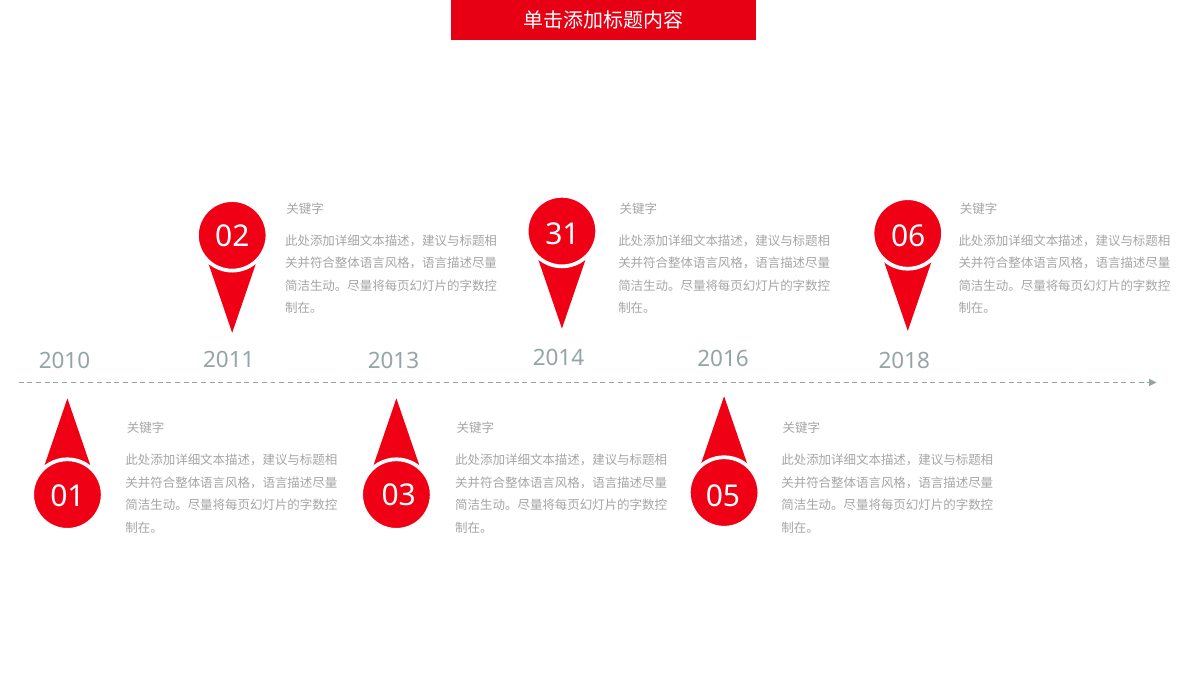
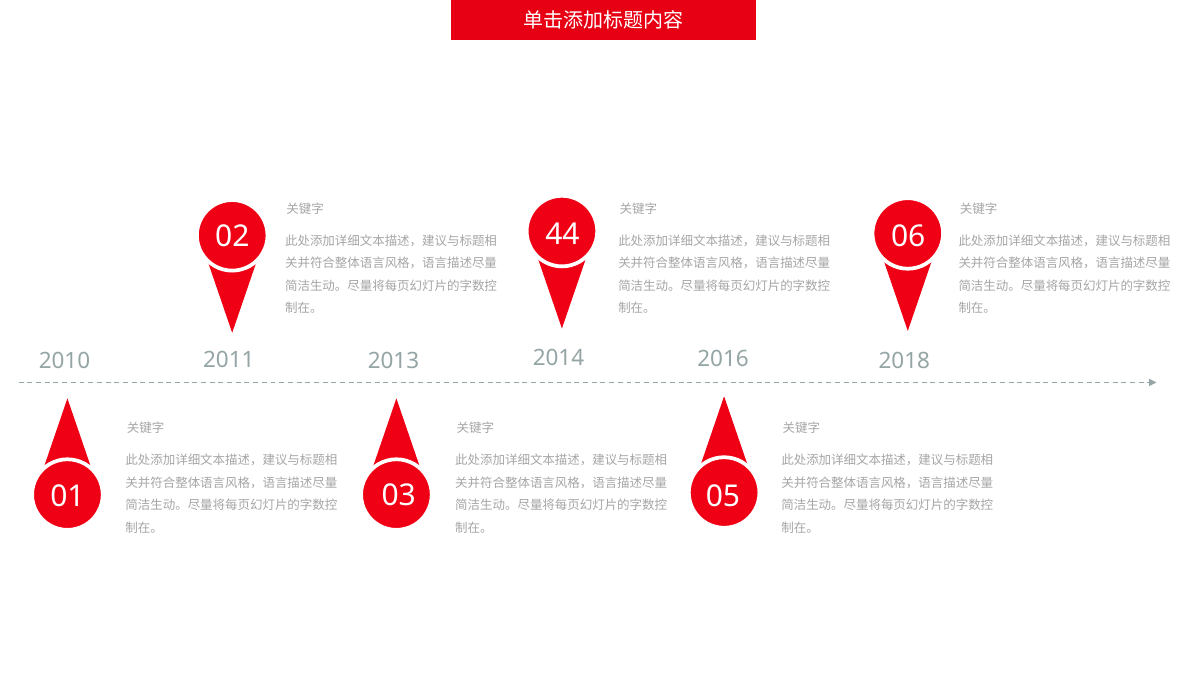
31: 31 -> 44 (562, 234)
